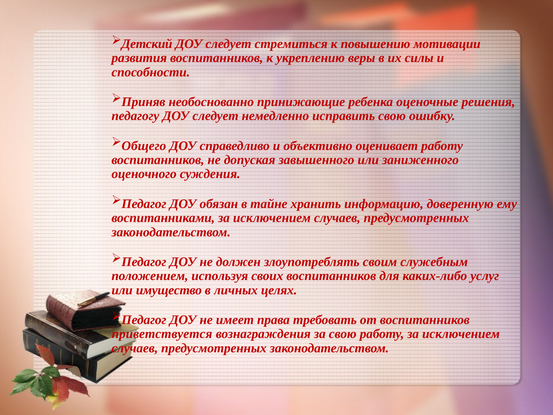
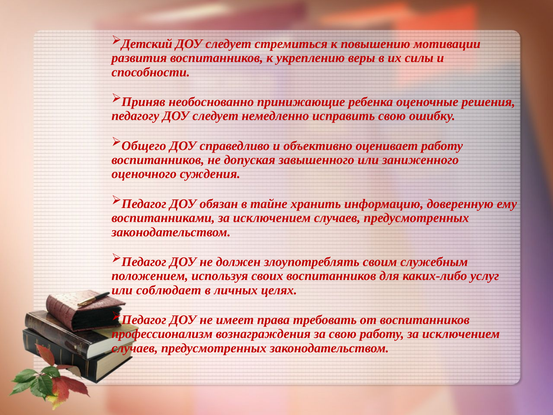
имущество: имущество -> соблюдает (169, 290)
приветствуется: приветствуется -> профессионализм (162, 334)
